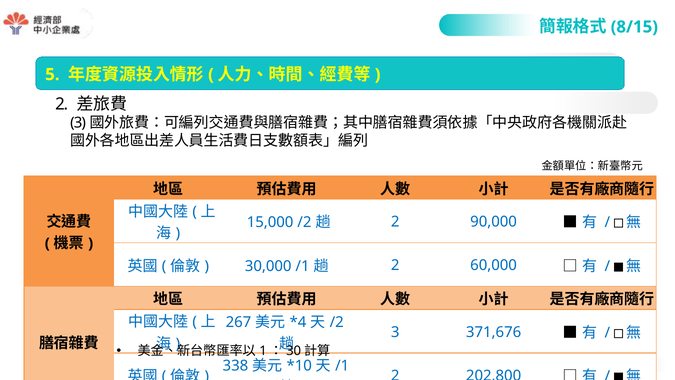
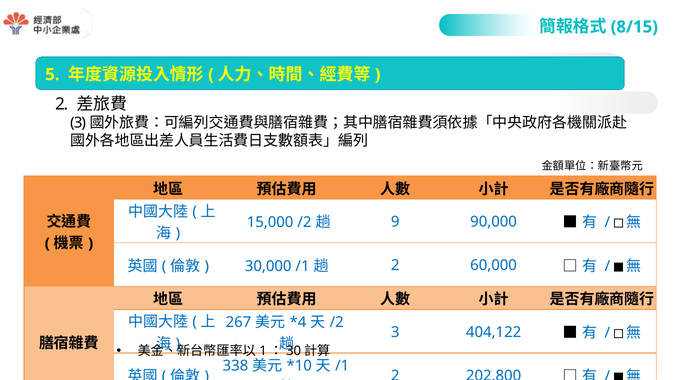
2: 2 -> 9 (395, 222)
371,676: 371,676 -> 404,122 (494, 332)
